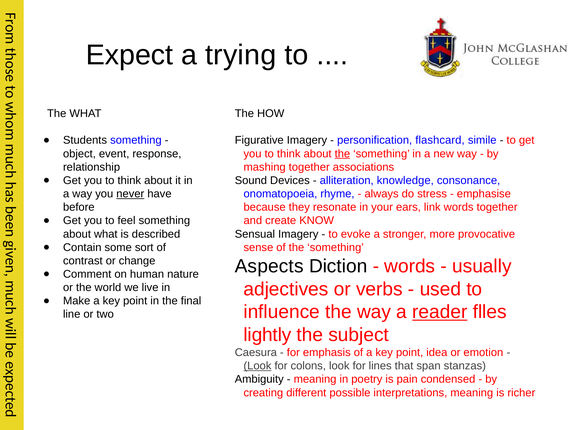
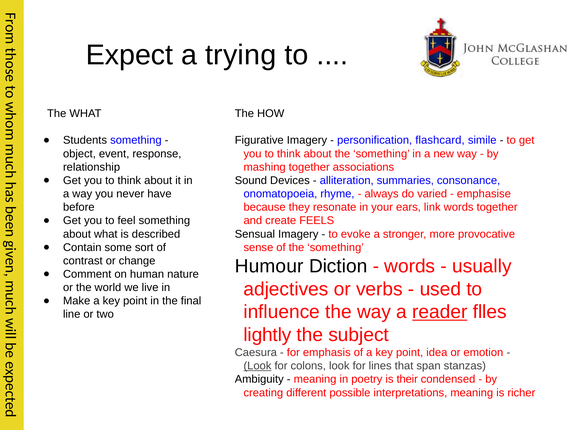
the underline: present -> none (342, 154)
knowledge: knowledge -> summaries (405, 180)
never underline: present -> none (130, 194)
stress: stress -> varied (432, 194)
KNOW: KNOW -> FEELS (317, 220)
Aspects: Aspects -> Humour (269, 266)
pain: pain -> their (407, 379)
